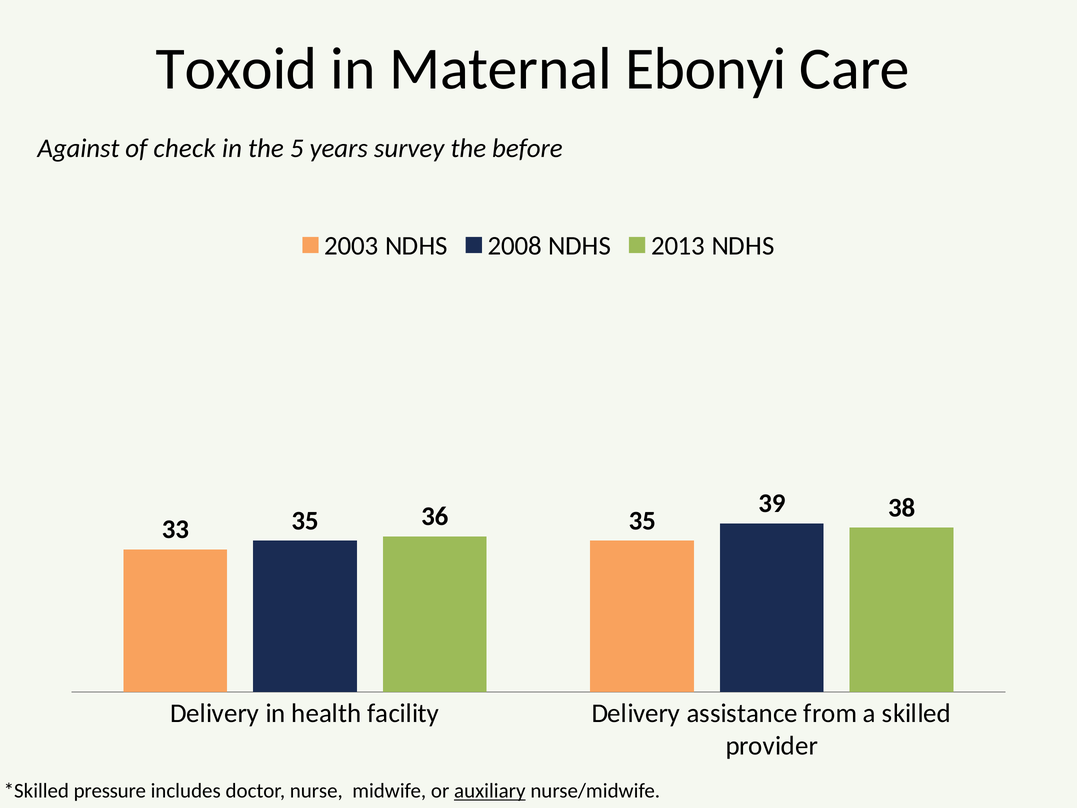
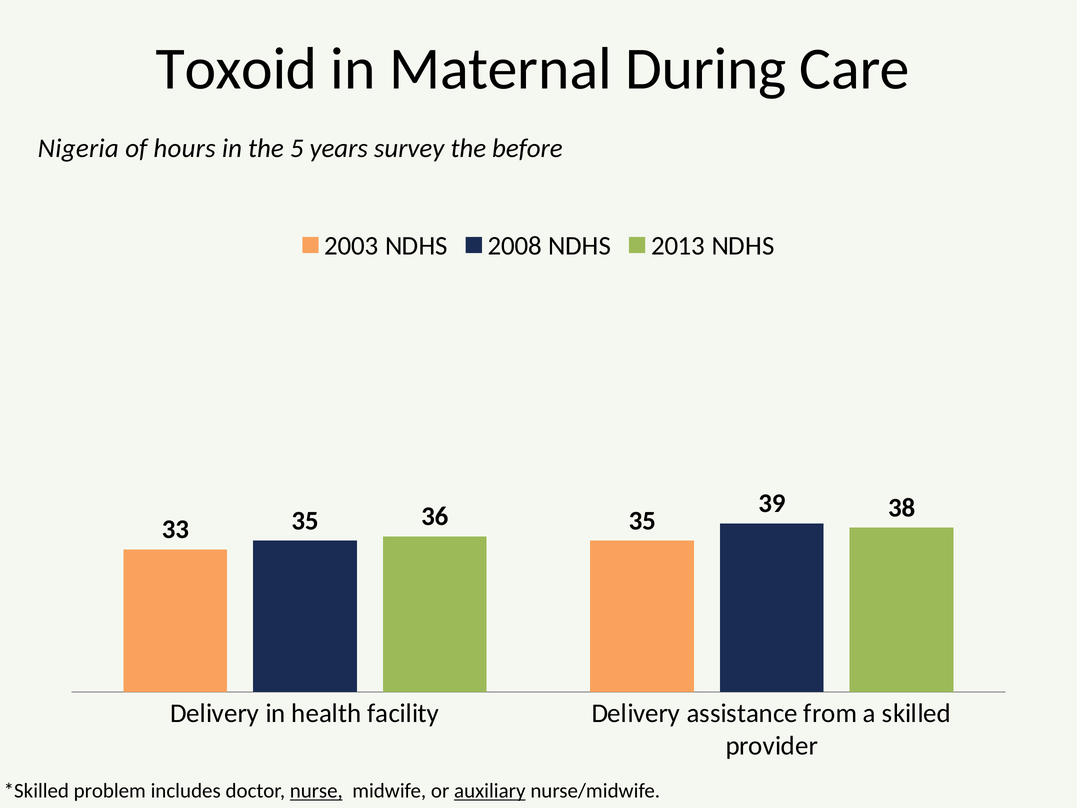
Ebonyi: Ebonyi -> During (706, 69)
Against: Against -> Nigeria (78, 148)
check: check -> hours (185, 148)
pressure: pressure -> problem (110, 791)
nurse underline: none -> present (316, 791)
